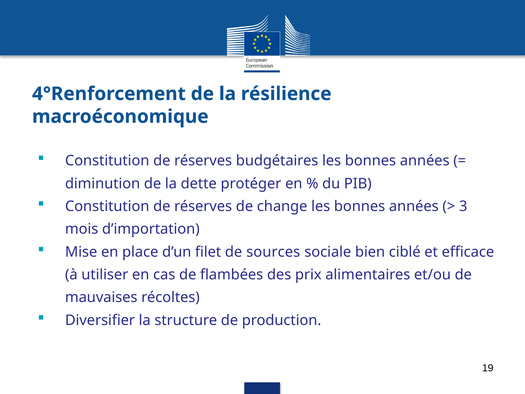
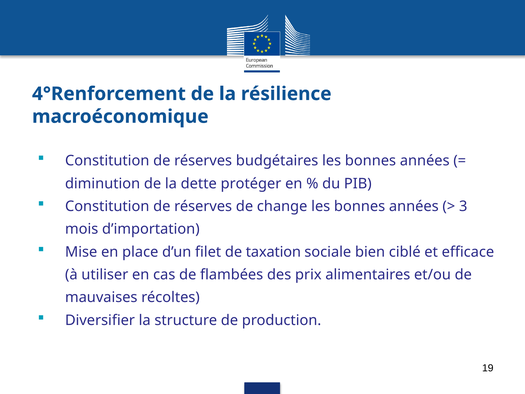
sources: sources -> taxation (273, 252)
